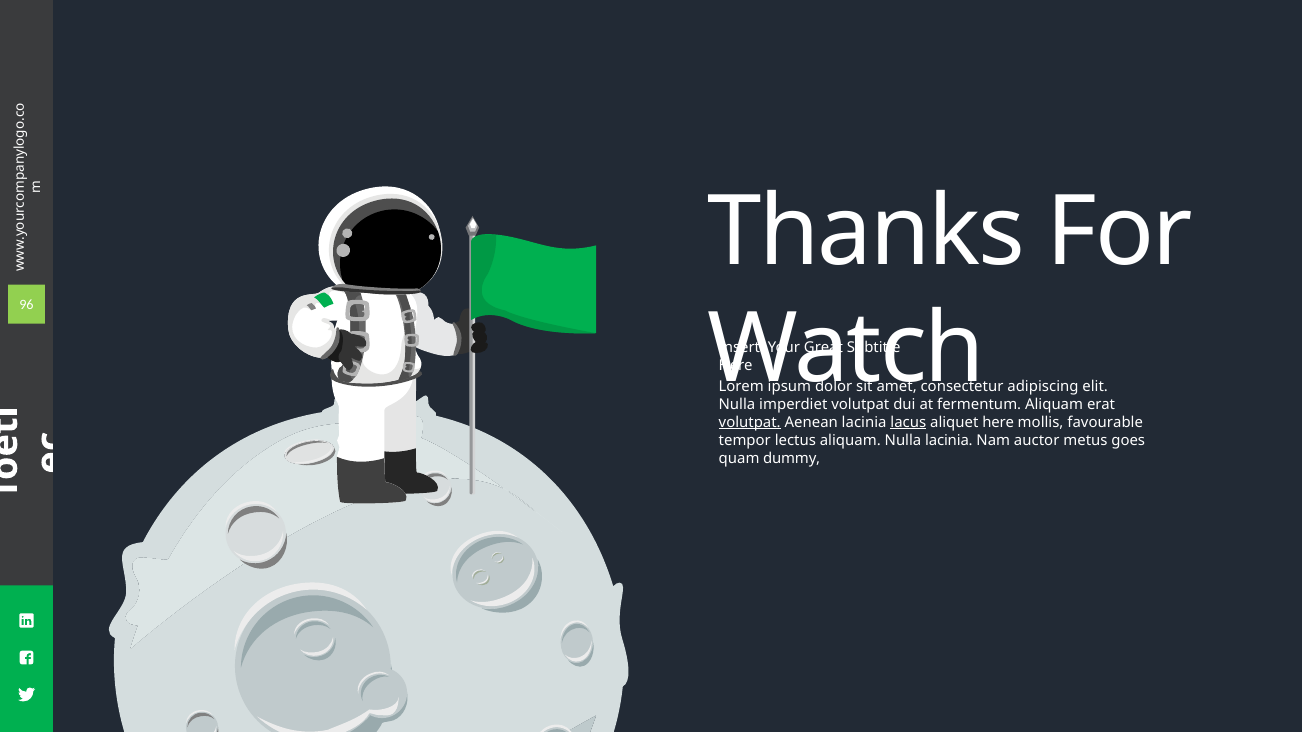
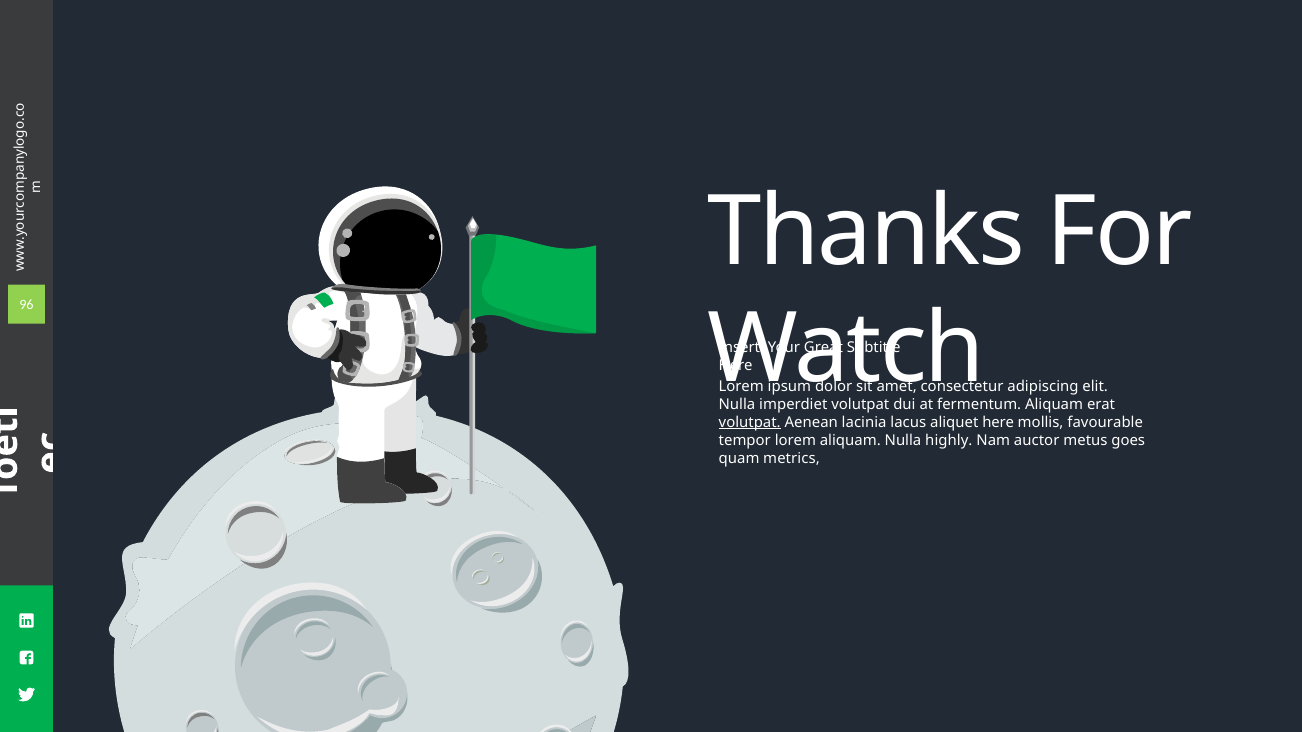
lacus underline: present -> none (908, 423)
tempor lectus: lectus -> lorem (795, 440)
Nulla lacinia: lacinia -> highly (949, 440)
dummy: dummy -> metrics (792, 458)
